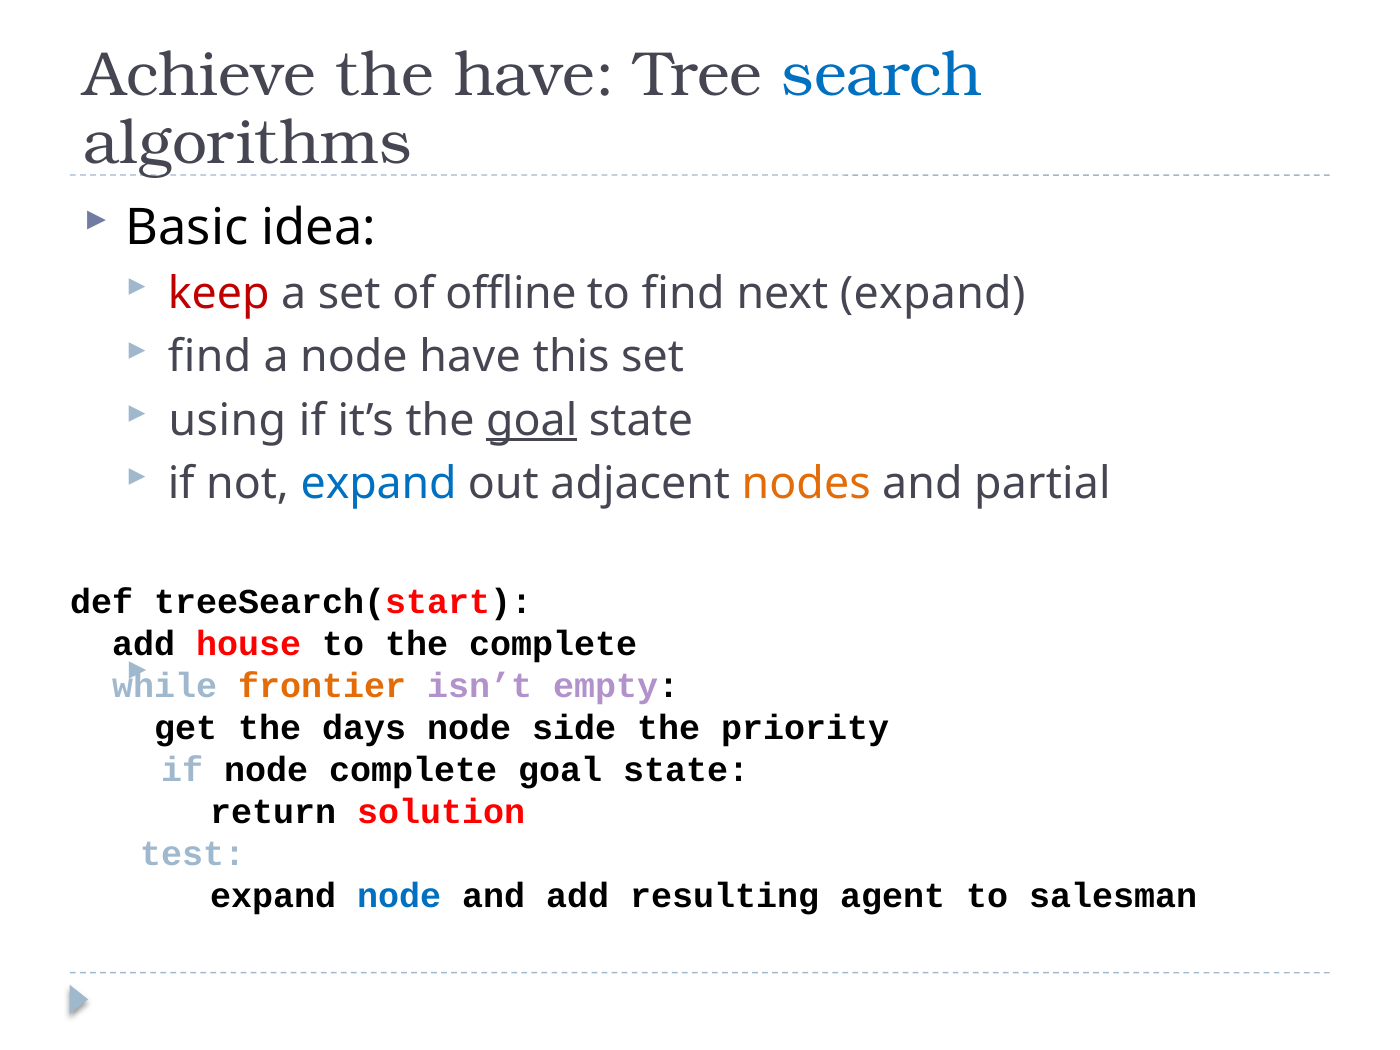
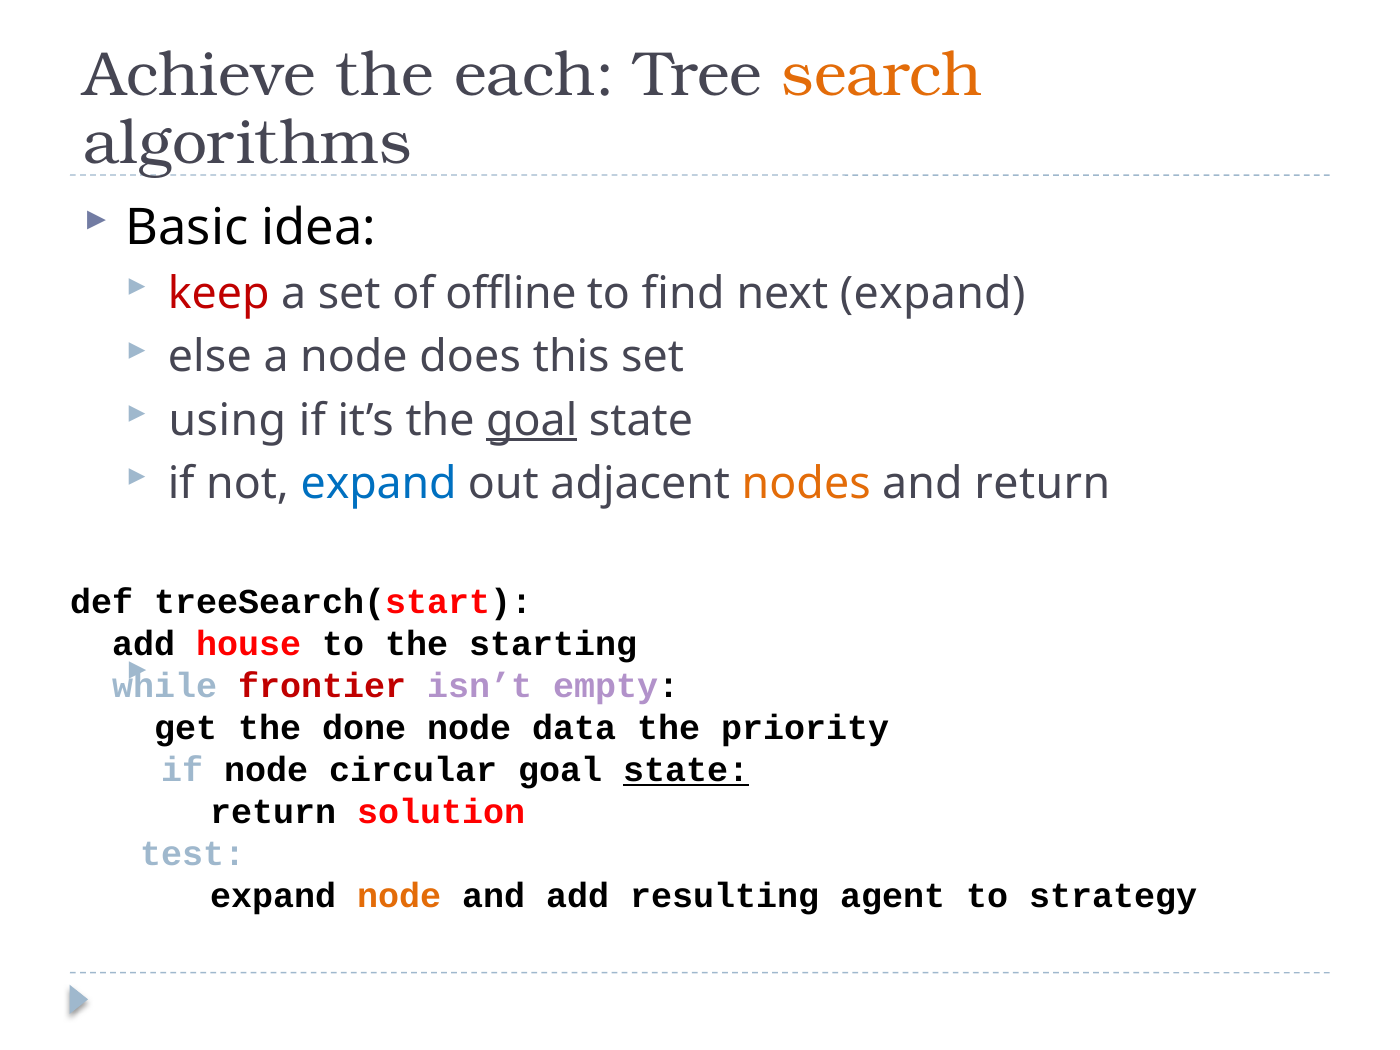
the have: have -> each (535, 75)
search colour: blue -> orange (882, 75)
find: find -> else (210, 357)
node have: have -> does (470, 357)
and partial: partial -> return (1042, 484)
the complete: complete -> starting (553, 644)
frontier colour: orange -> red (322, 686)
days: days -> done (364, 728)
side: side -> data (574, 728)
node complete: complete -> circular (413, 770)
state underline: none -> present (686, 770)
node colour: blue -> orange (399, 896)
salesman: salesman -> strategy (1113, 896)
